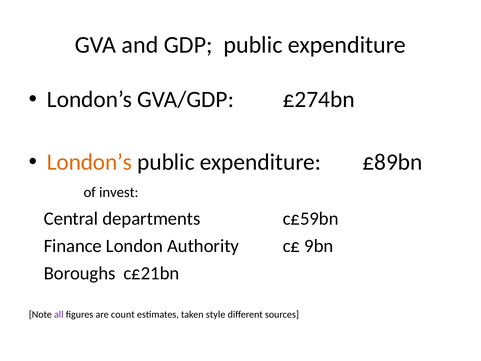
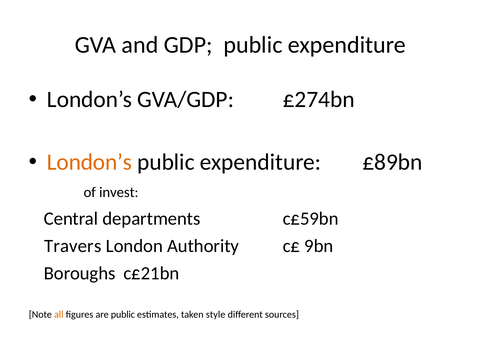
Finance: Finance -> Travers (73, 246)
all colour: purple -> orange (59, 314)
are count: count -> public (123, 314)
